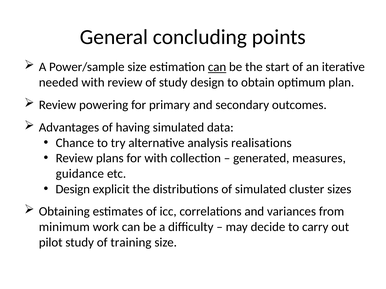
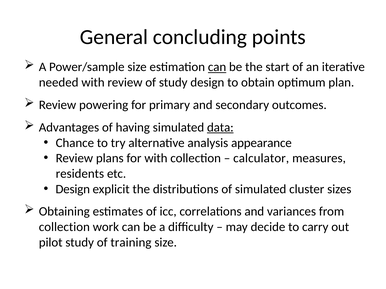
data underline: none -> present (220, 128)
realisations: realisations -> appearance (261, 143)
generated: generated -> calculator (261, 158)
guidance: guidance -> residents (80, 174)
minimum: minimum -> collection (64, 227)
